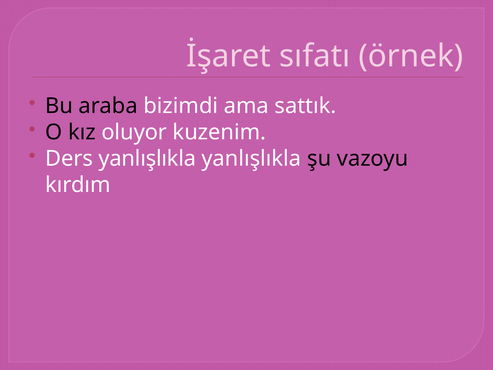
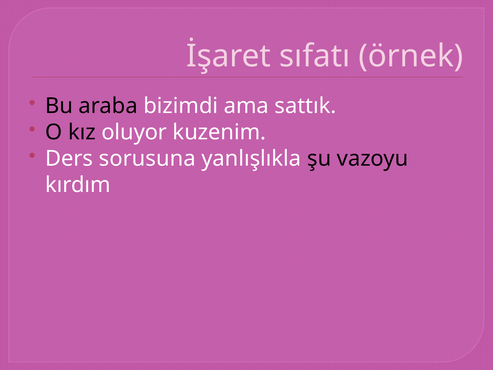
Ders yanlışlıkla: yanlışlıkla -> sorusuna (147, 158)
